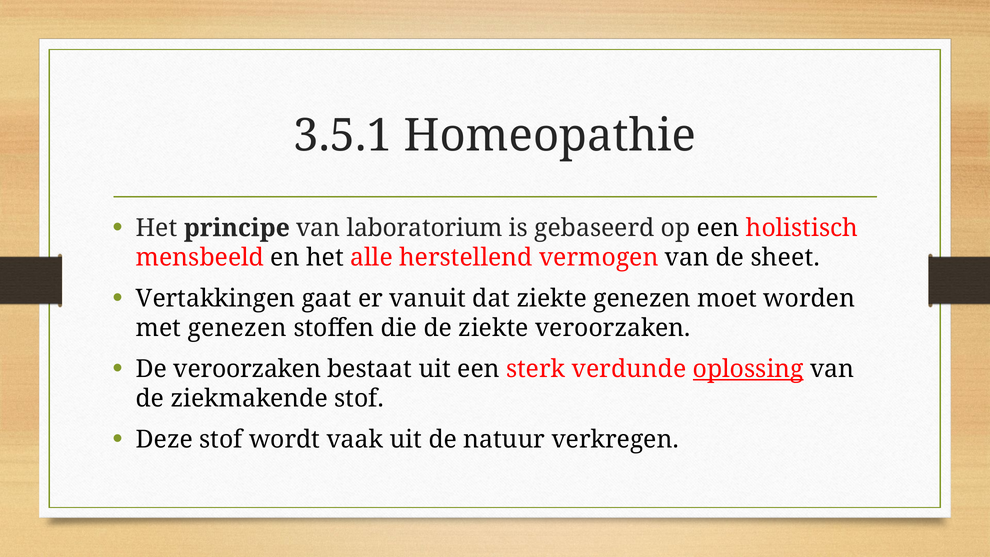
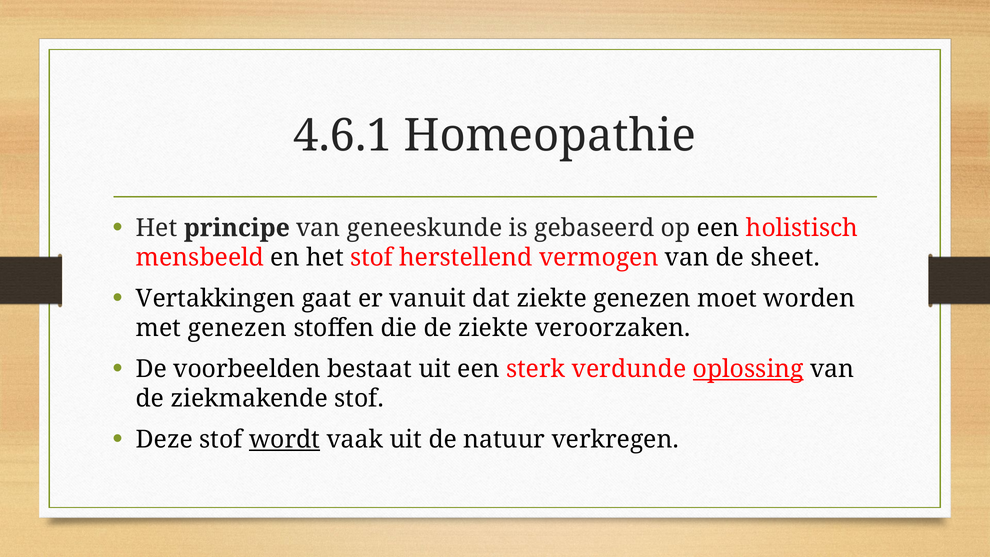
3.5.1: 3.5.1 -> 4.6.1 (343, 136)
laboratorium: laboratorium -> geneeskunde (425, 228)
het alle: alle -> stof (372, 258)
De veroorzaken: veroorzaken -> voorbeelden (247, 369)
wordt underline: none -> present (285, 440)
